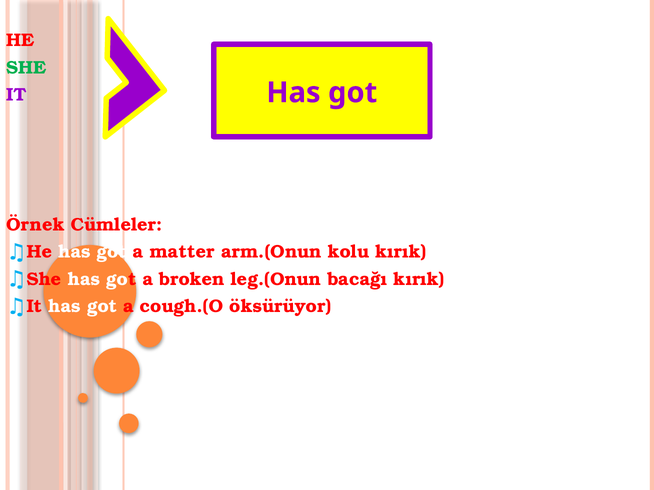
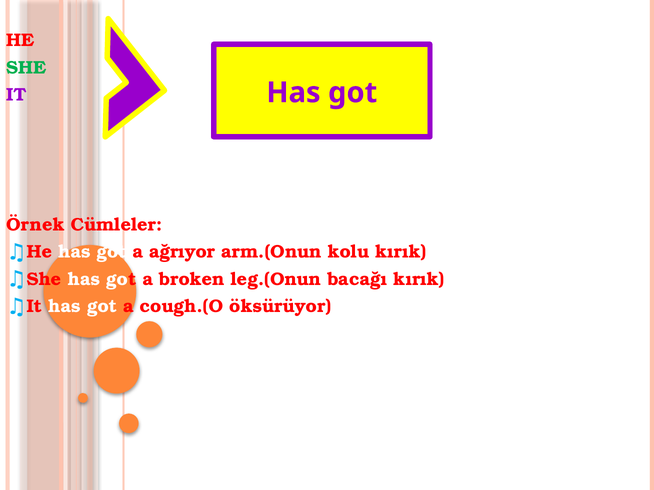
matter: matter -> ağrıyor (182, 252)
